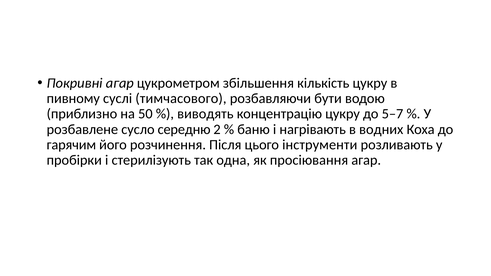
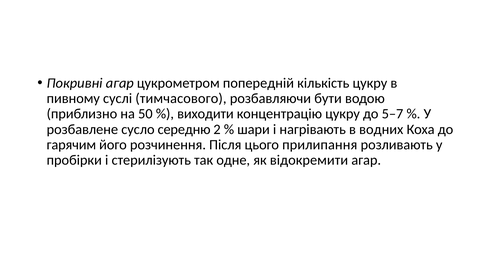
збільшення: збільшення -> попередній (258, 83)
виводять: виводять -> виходити (205, 114)
баню: баню -> шари (254, 129)
інструменти: інструменти -> прилипання (320, 145)
одна: одна -> одне (233, 160)
просіювання: просіювання -> відокремити (309, 160)
